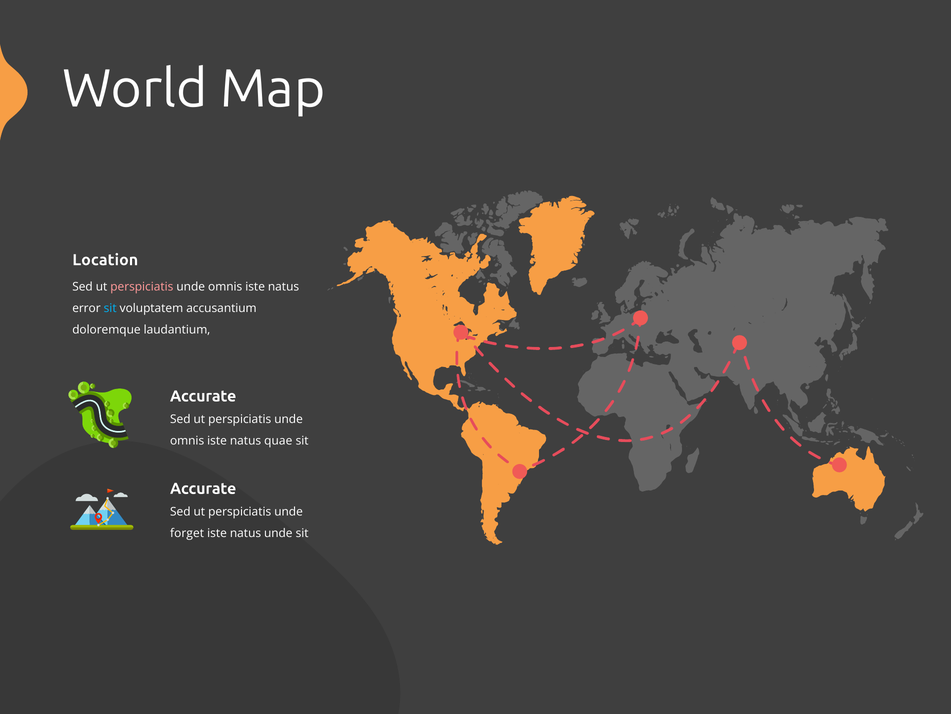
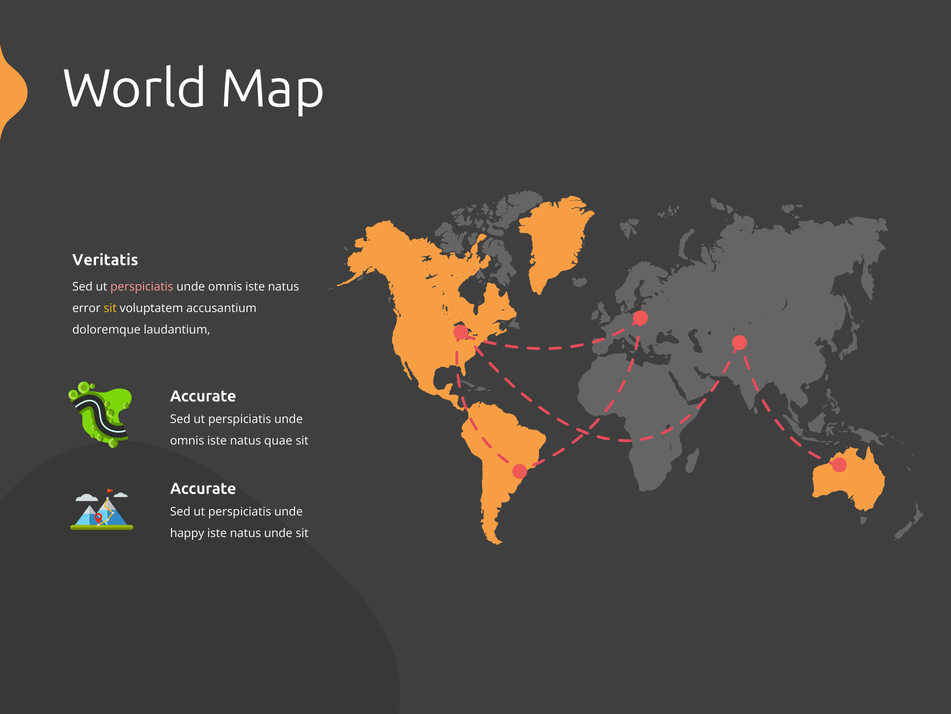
Location: Location -> Veritatis (105, 260)
sit colour: light blue -> yellow (110, 308)
forget: forget -> happy (187, 533)
